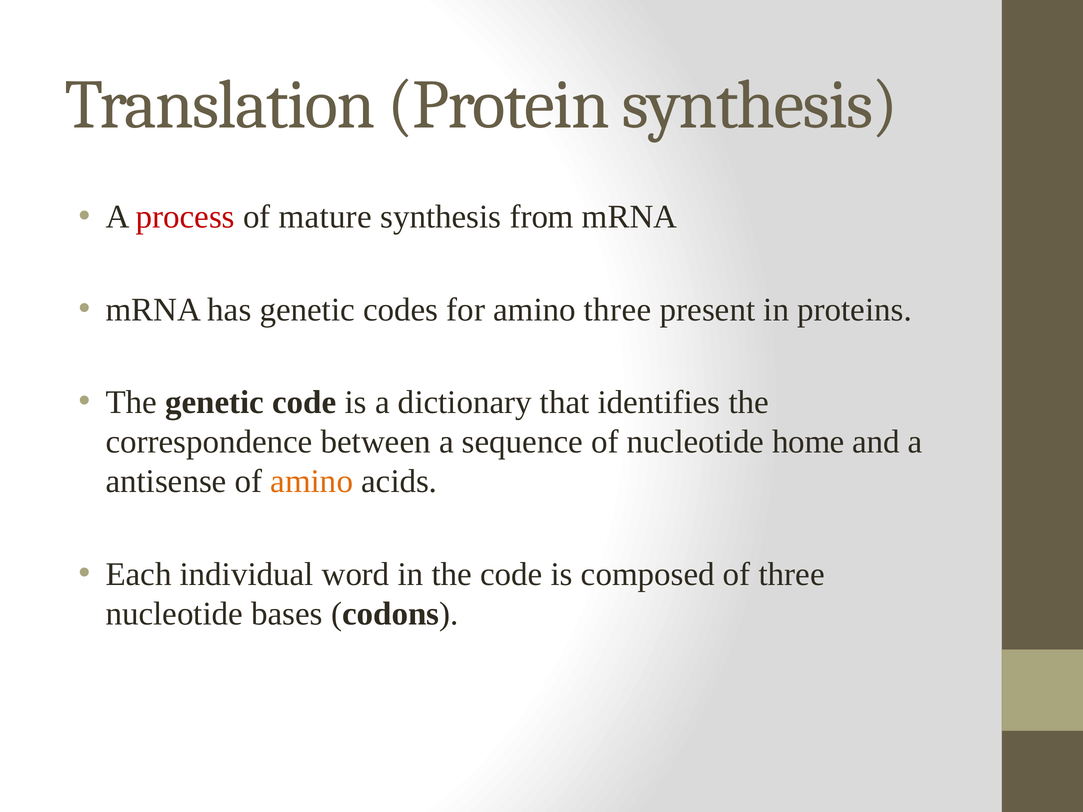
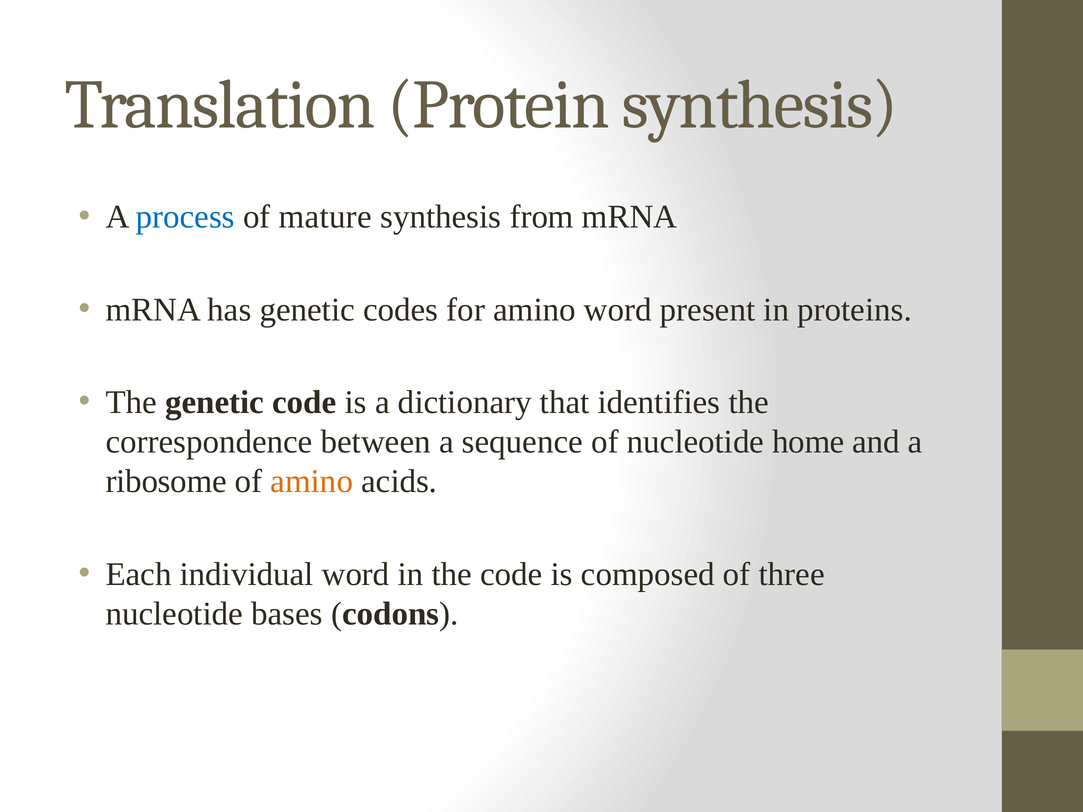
process colour: red -> blue (185, 217)
amino three: three -> word (618, 310)
antisense: antisense -> ribosome (166, 482)
